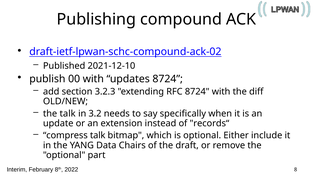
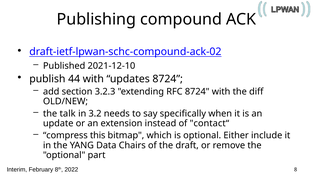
00: 00 -> 44 (74, 79)
records“: records“ -> contact“ (209, 123)
compress talk: talk -> this (98, 135)
